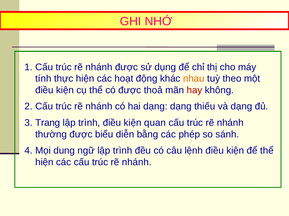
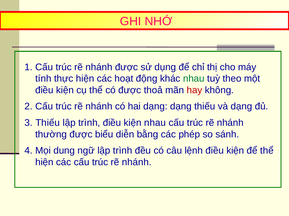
nhau colour: orange -> green (194, 79)
Trang: Trang -> Thiếu (48, 123)
kiện quan: quan -> nhau (155, 123)
